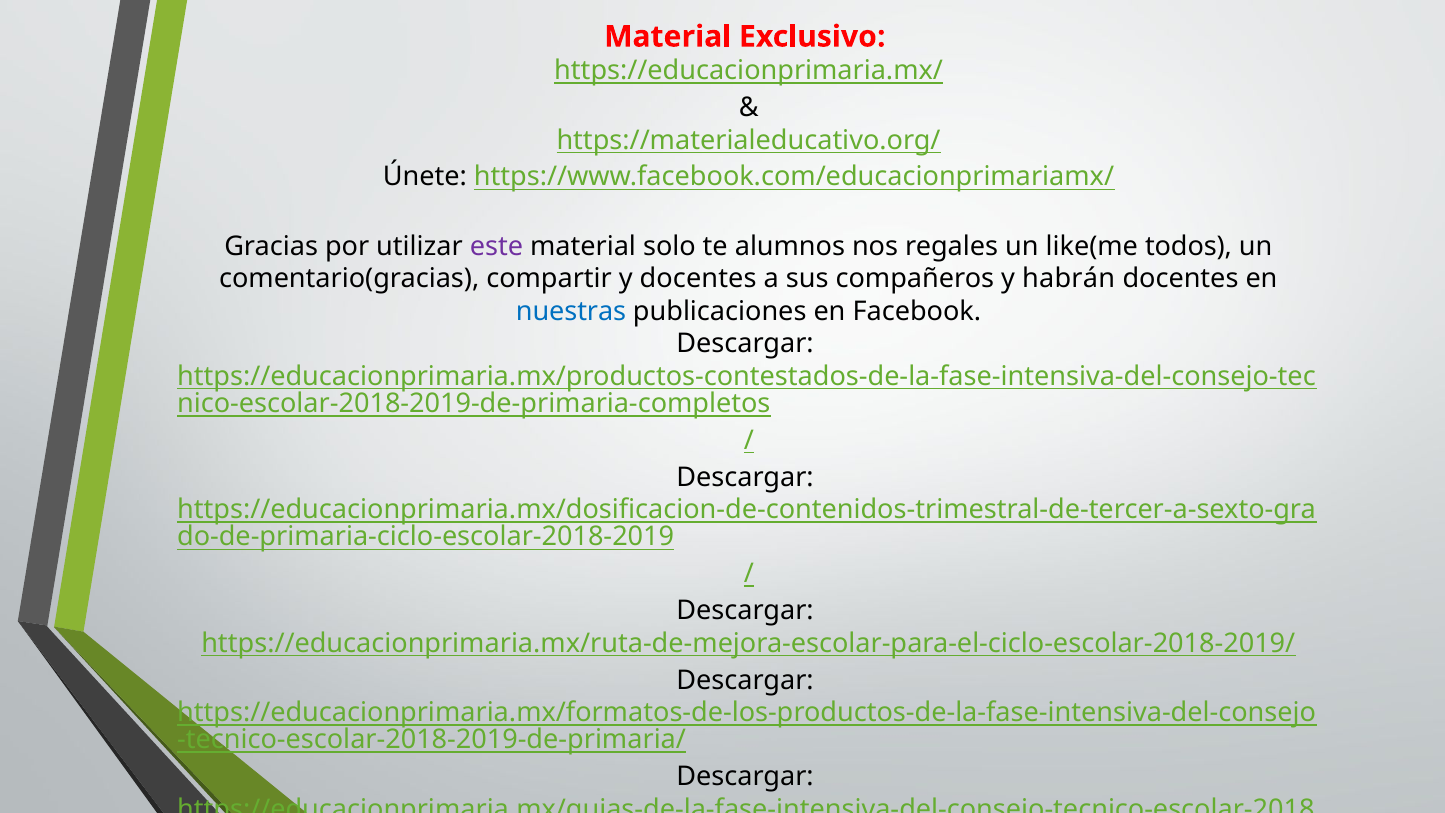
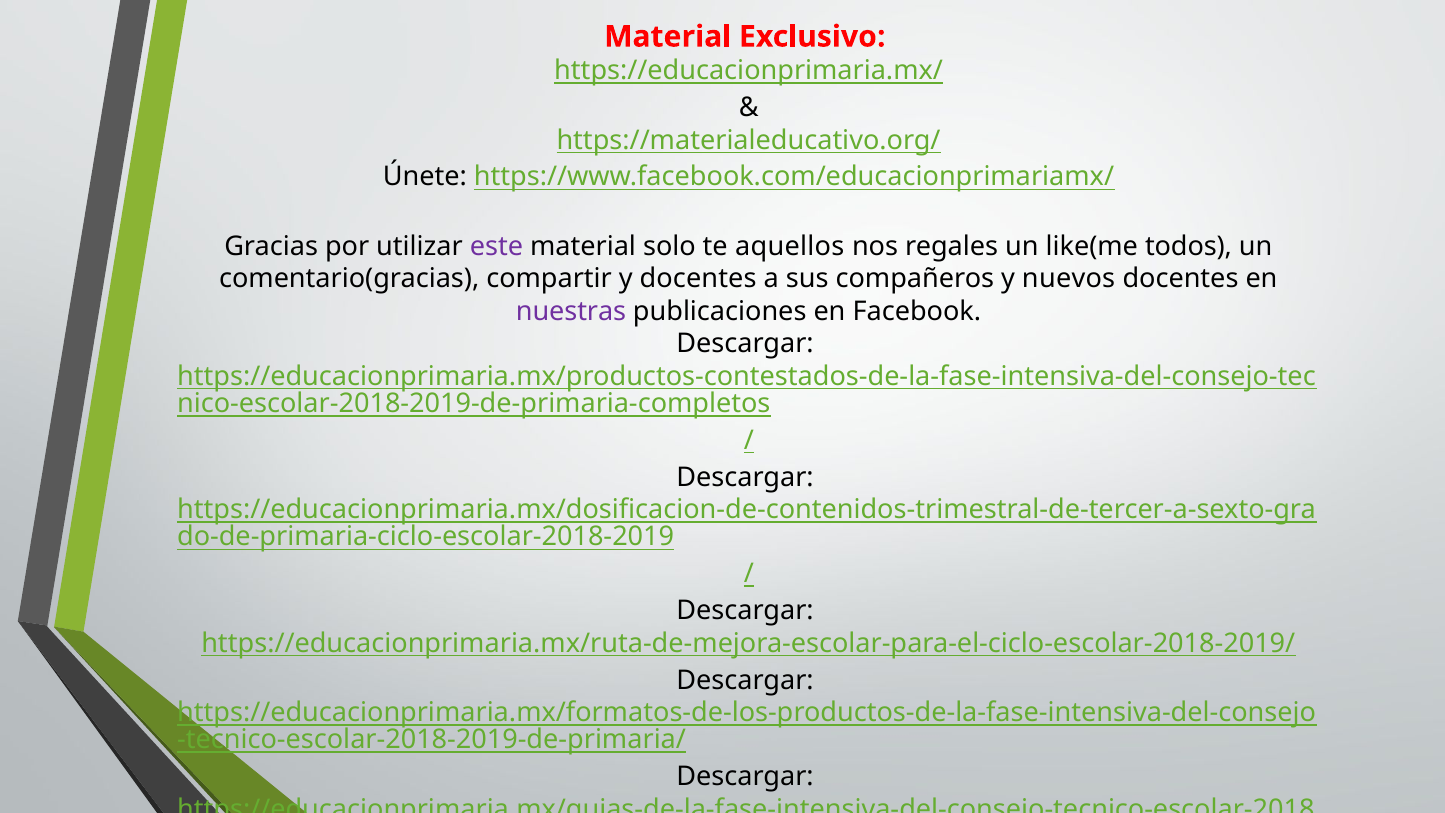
alumnos: alumnos -> aquellos (790, 246)
habrán: habrán -> nuevos (1069, 279)
nuestras colour: blue -> purple (571, 311)
